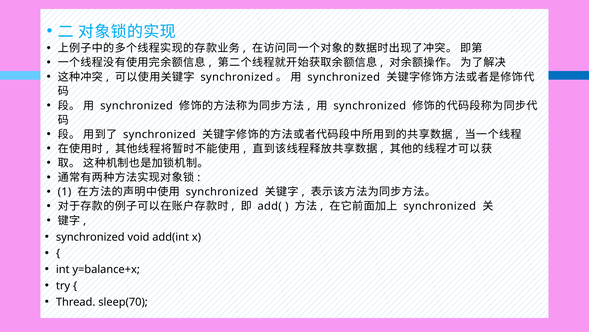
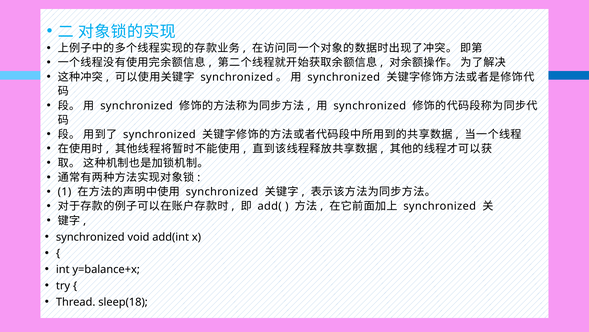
sleep(70: sleep(70 -> sleep(18 (123, 302)
